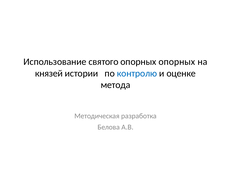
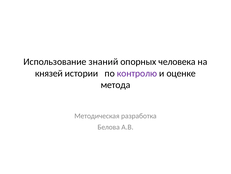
святого: святого -> знаний (103, 62)
опорных опорных: опорных -> человека (177, 62)
контролю colour: blue -> purple (137, 73)
